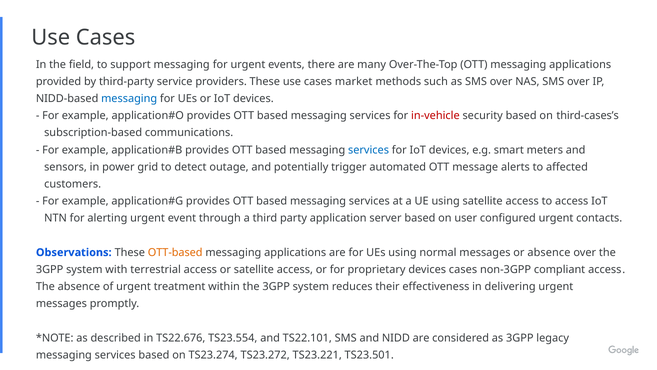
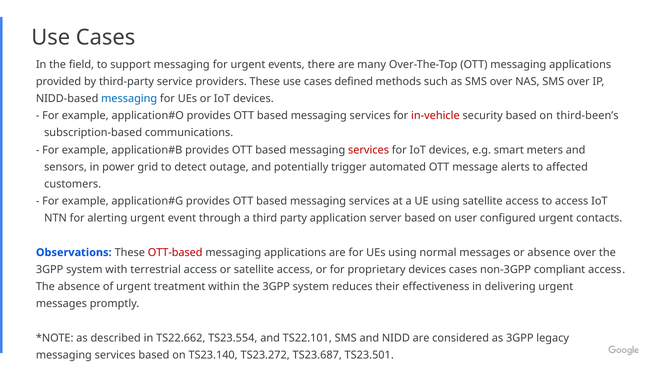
market: market -> defined (354, 81)
third-cases’s: third-cases’s -> third-been’s (588, 116)
services colour: blue -> red (369, 150)
OTT-based colour: orange -> red (175, 252)
TS22.676: TS22.676 -> TS22.662 (181, 338)
TS23.274: TS23.274 -> TS23.140 (213, 355)
TS23.221: TS23.221 -> TS23.687 (317, 355)
